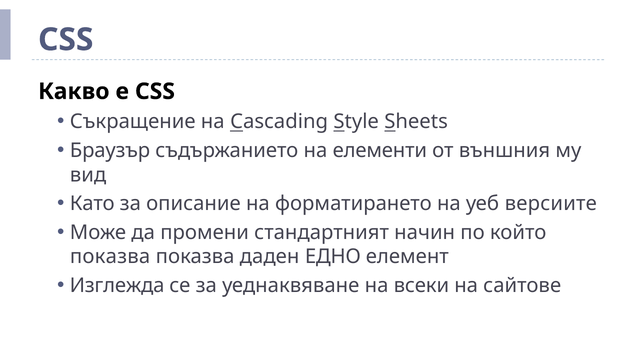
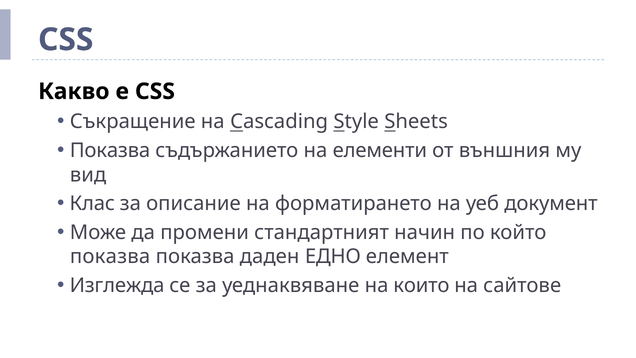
Браузър: Браузър -> Показва (110, 150)
Като: Като -> Клас (92, 203)
версиите: версиите -> документ (551, 203)
всеки: всеки -> които (421, 285)
